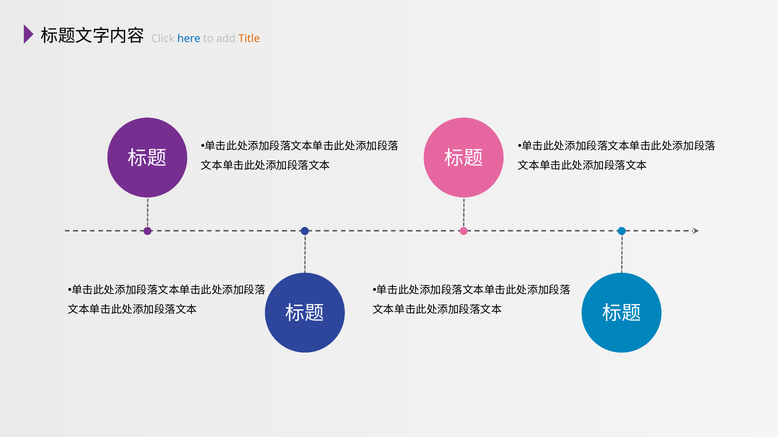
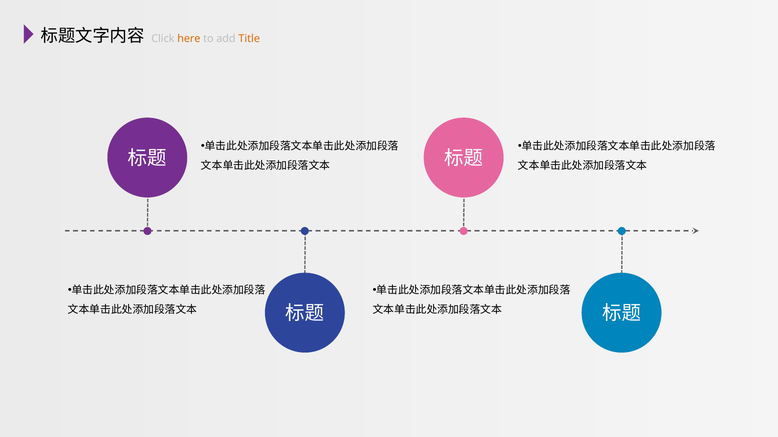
here colour: blue -> orange (189, 39)
